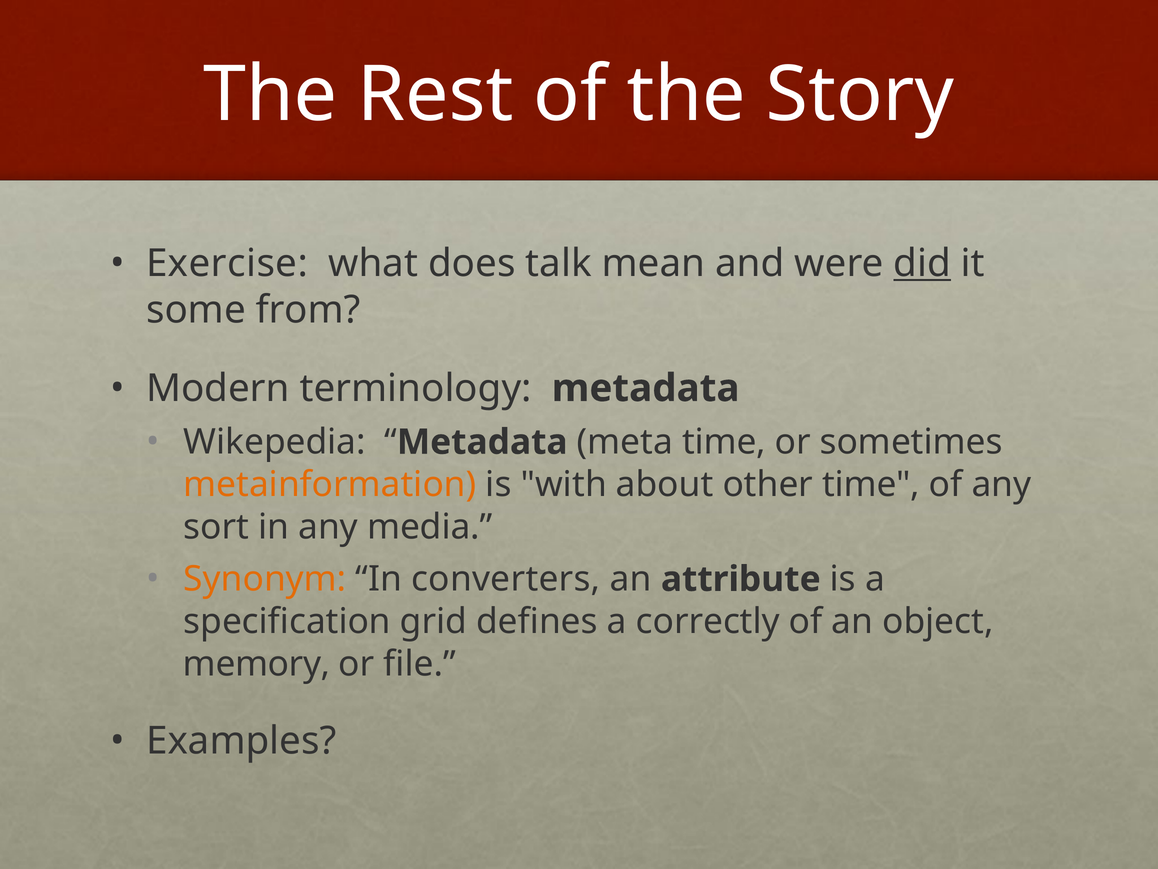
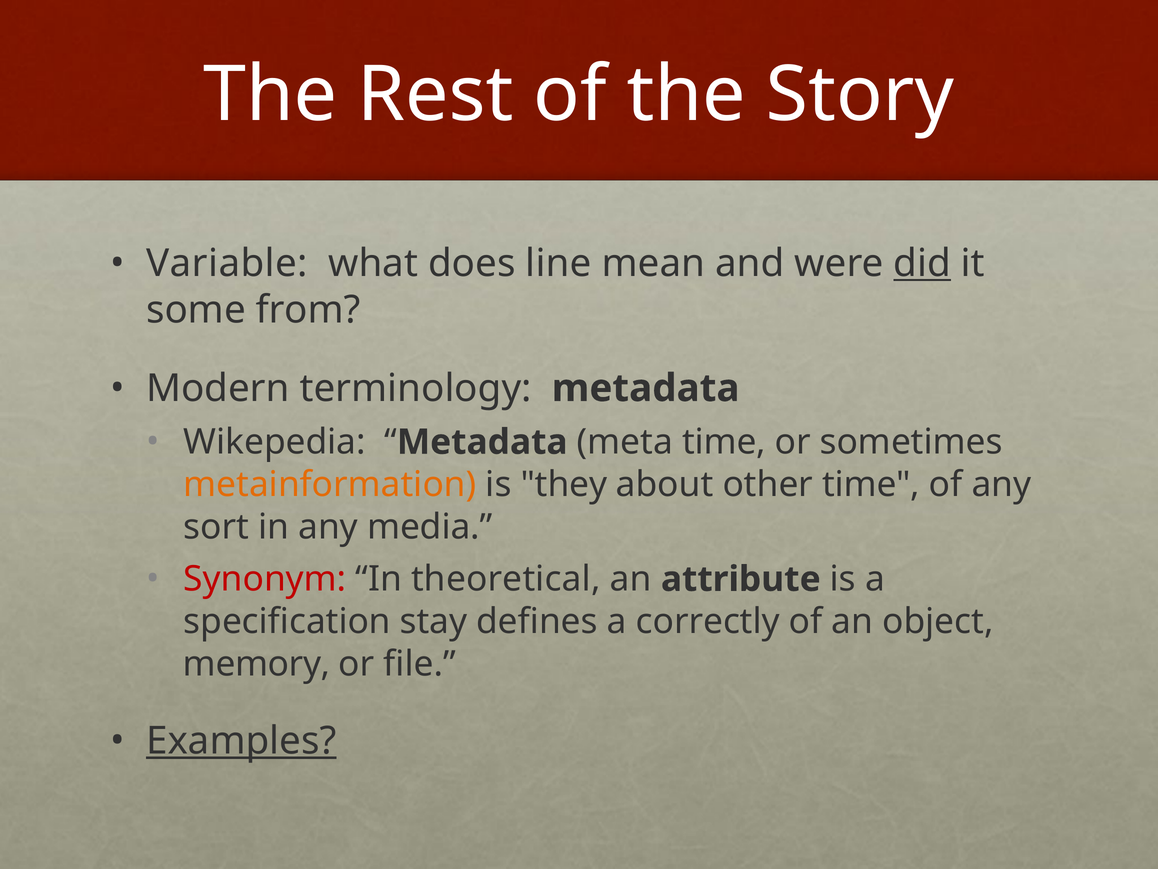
Exercise: Exercise -> Variable (227, 263)
talk: talk -> line (559, 263)
with: with -> they (564, 484)
Synonym colour: orange -> red (265, 579)
converters: converters -> theoretical (506, 579)
grid: grid -> stay (434, 621)
Examples underline: none -> present (241, 741)
